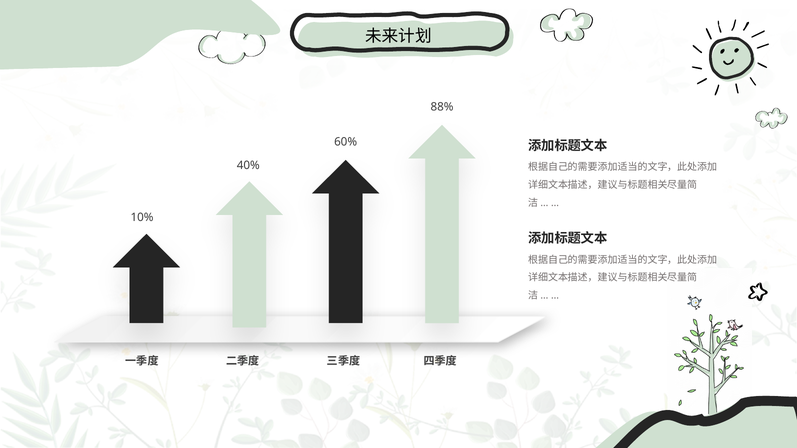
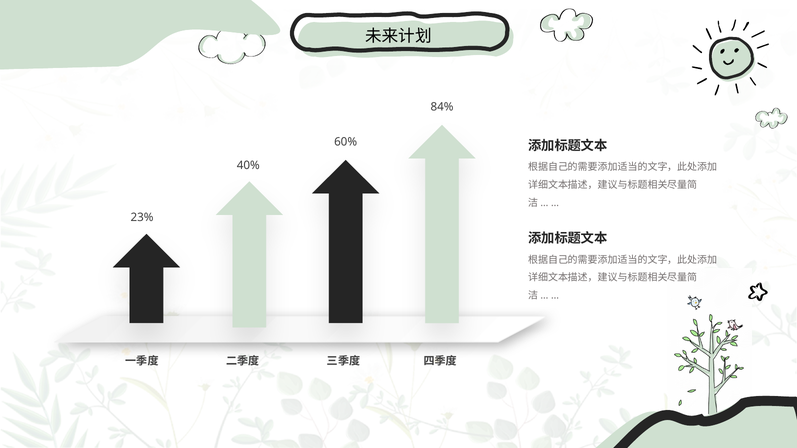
88%: 88% -> 84% (442, 107)
10%: 10% -> 23% (142, 217)
